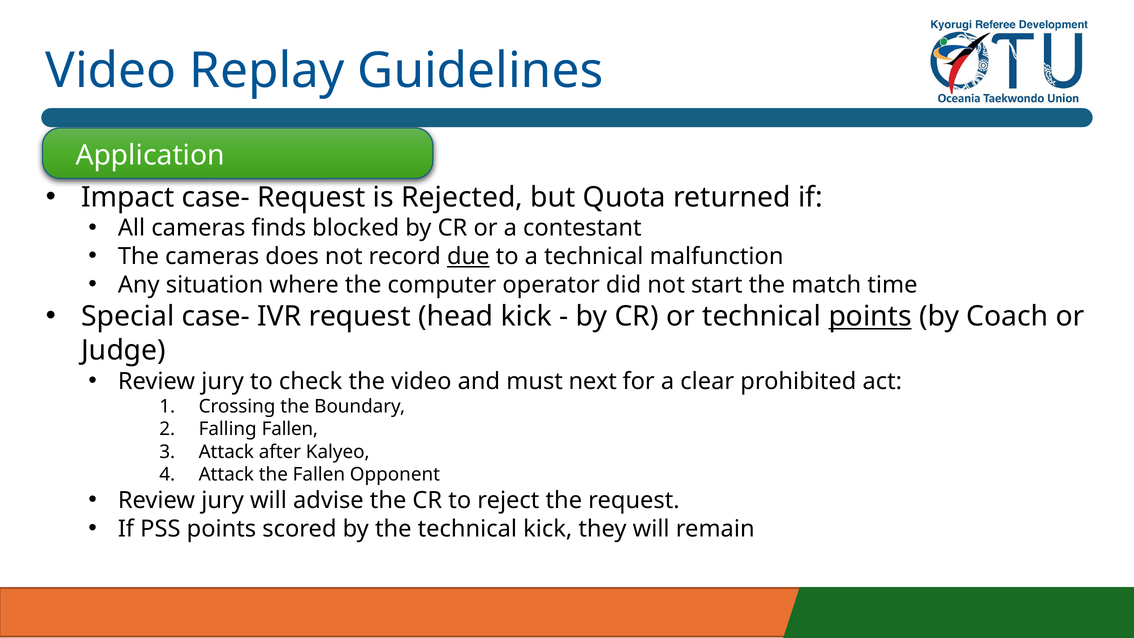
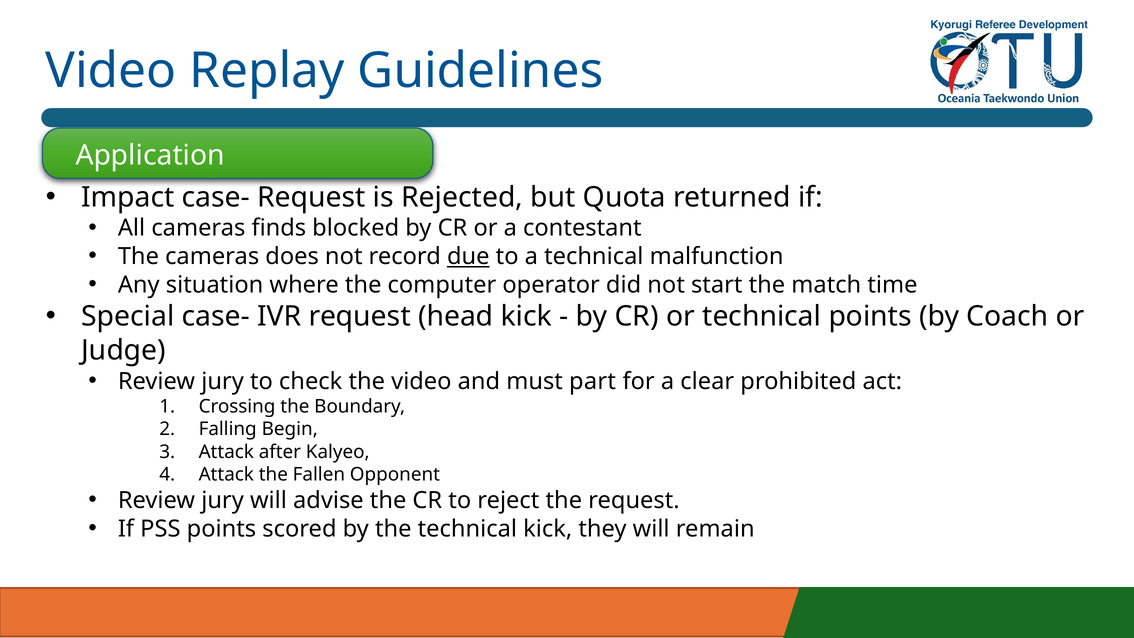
points underline: present -> none (870, 316)
next: next -> part (593, 381)
Falling Fallen: Fallen -> Begin (290, 429)
